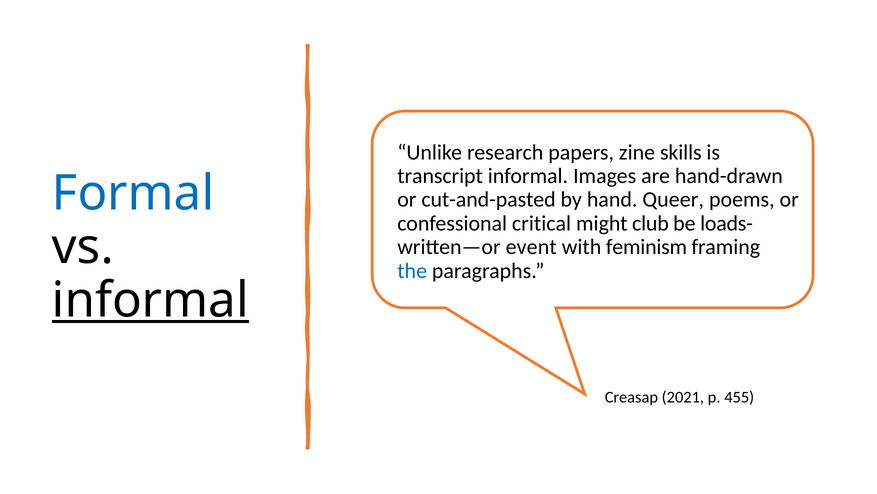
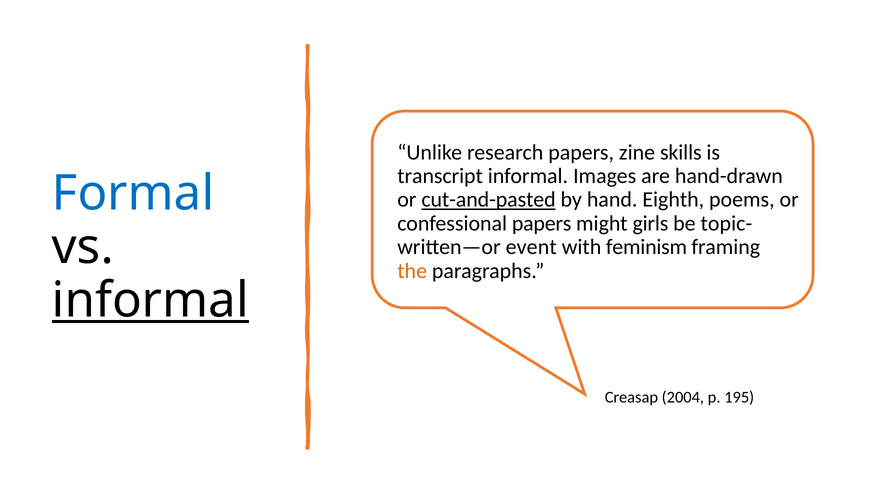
cut-and-pasted underline: none -> present (489, 199)
Queer: Queer -> Eighth (673, 199)
confessional critical: critical -> papers (542, 223)
club: club -> girls (650, 223)
loads-: loads- -> topic- (726, 223)
the colour: blue -> orange (412, 270)
2021: 2021 -> 2004 (683, 397)
455: 455 -> 195 (739, 397)
